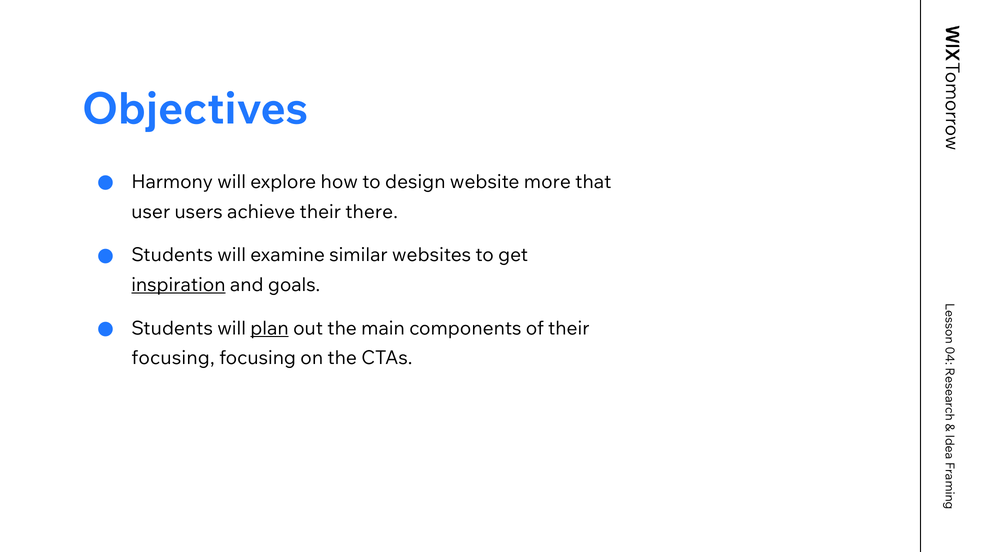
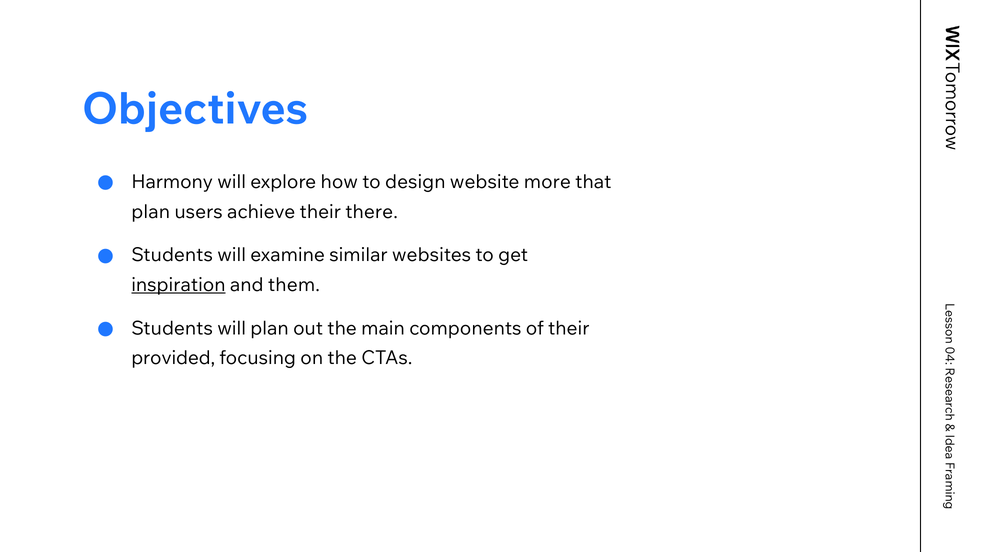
user: user -> plan (151, 212)
goals: goals -> them (294, 285)
plan underline: present -> none (270, 329)
focusing: focusing -> provided (173, 358)
